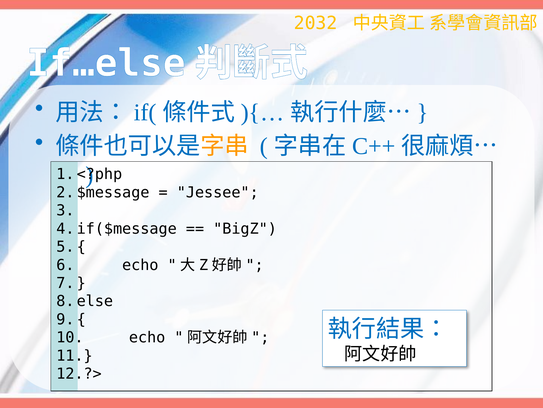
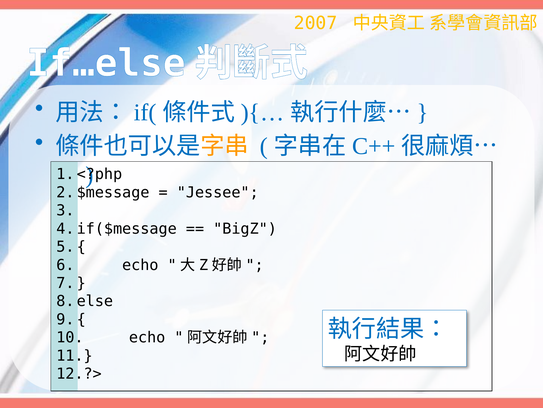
2032: 2032 -> 2007 (316, 23)
